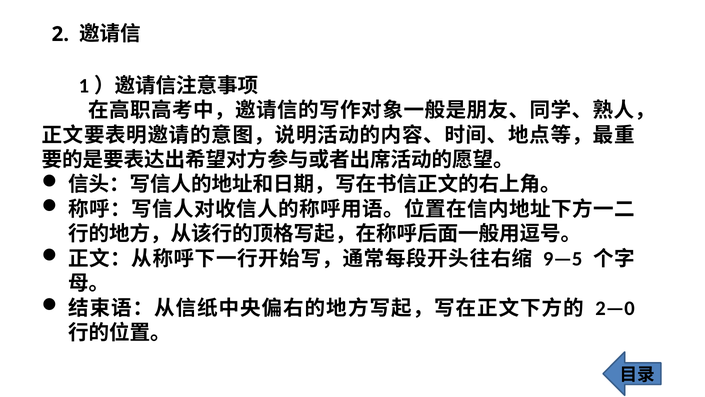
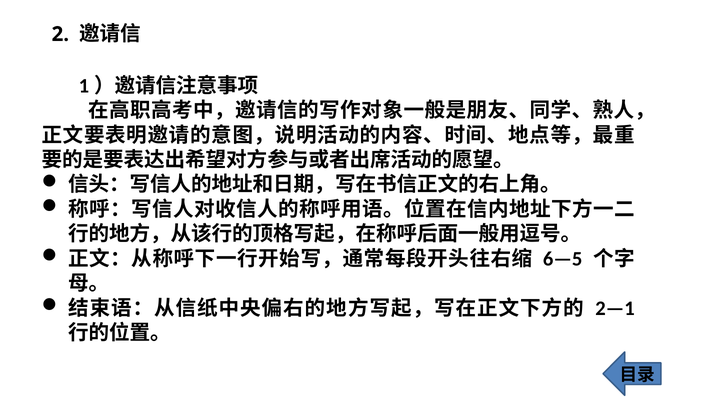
9—5: 9—5 -> 6—5 (563, 259)
2—0: 2—0 -> 2—1 (615, 308)
